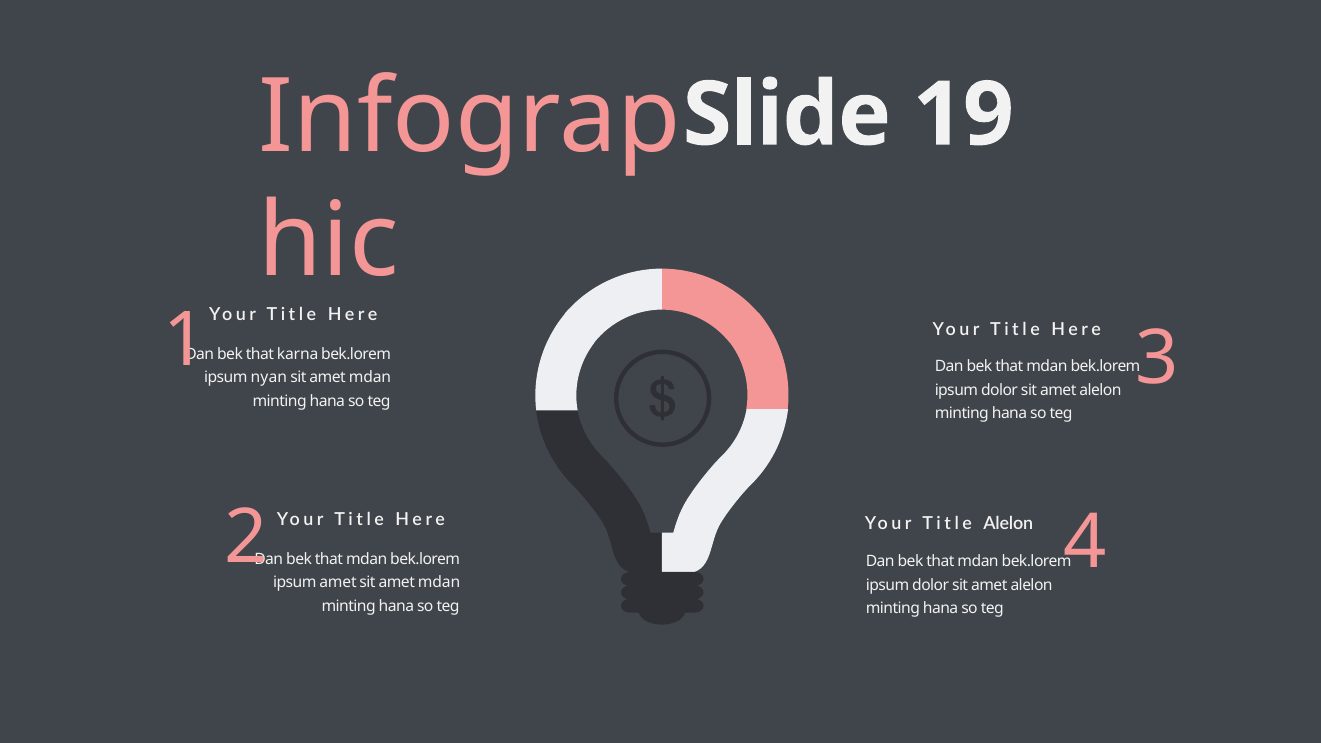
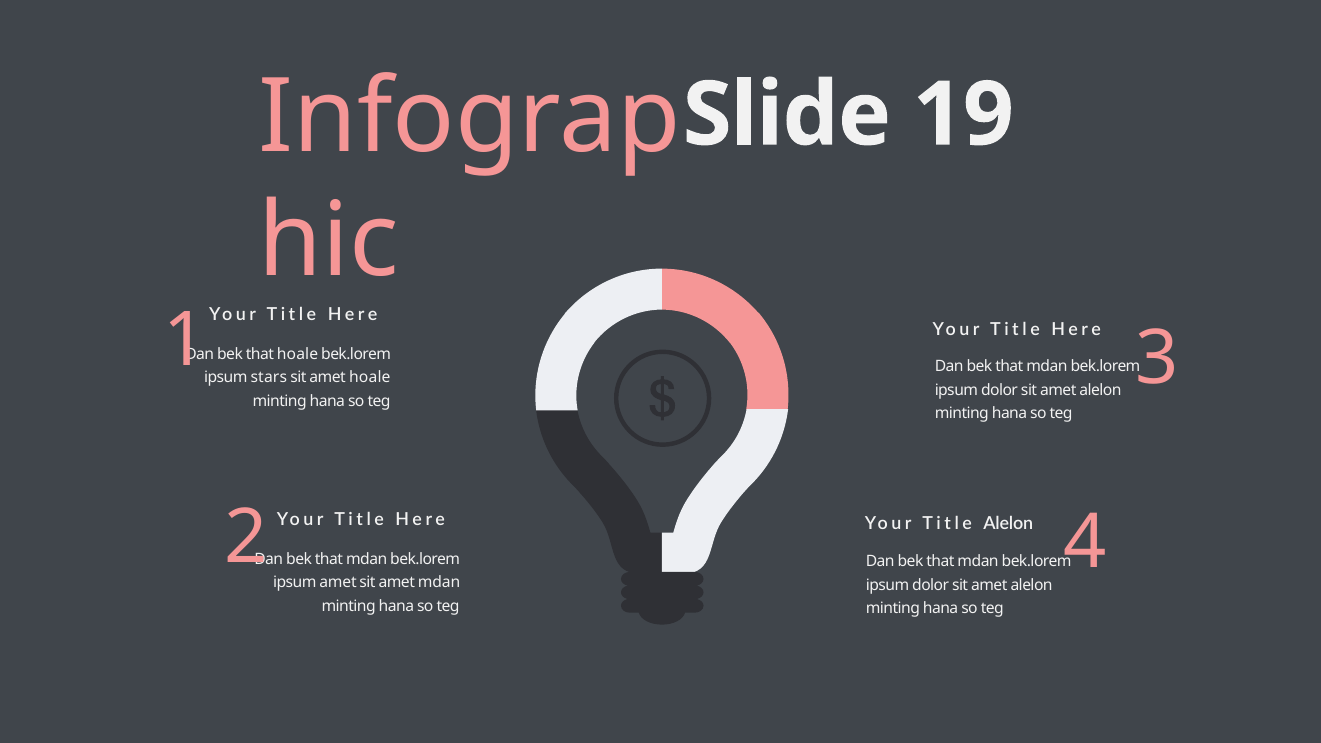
that karna: karna -> hoale (298, 354)
nyan: nyan -> stars (269, 378)
mdan: mdan -> hoale (370, 378)
